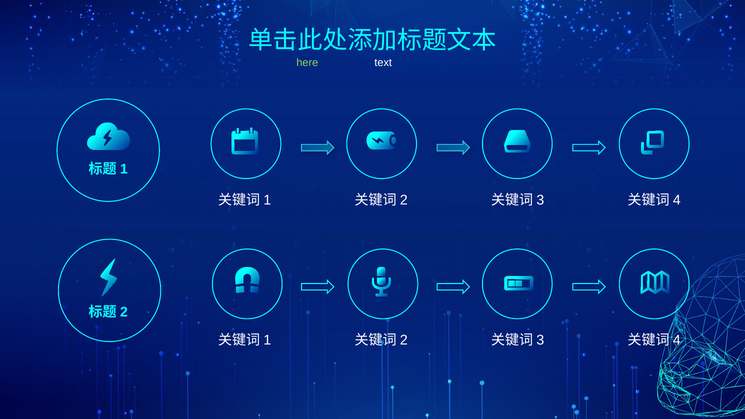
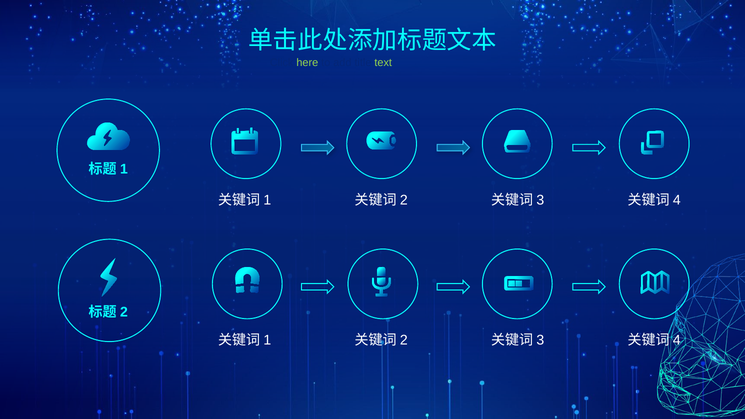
text colour: white -> light green (383, 63)
